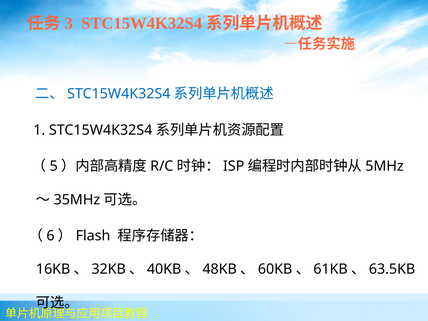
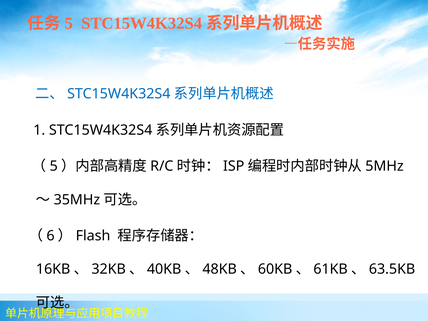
3: 3 -> 5 (69, 23)
